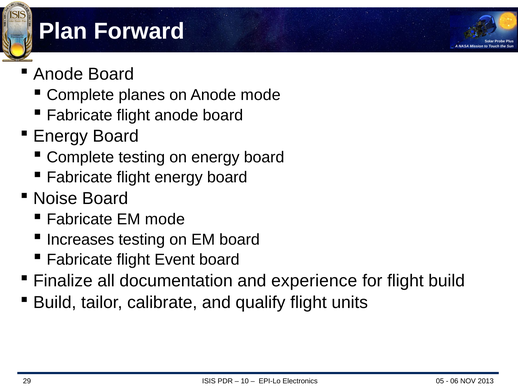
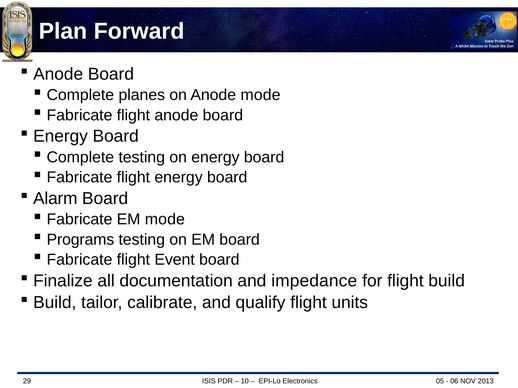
Noise: Noise -> Alarm (55, 199)
Increases: Increases -> Programs (80, 240)
experience: experience -> impedance (314, 281)
